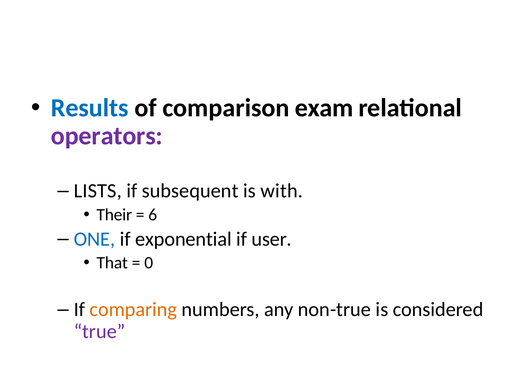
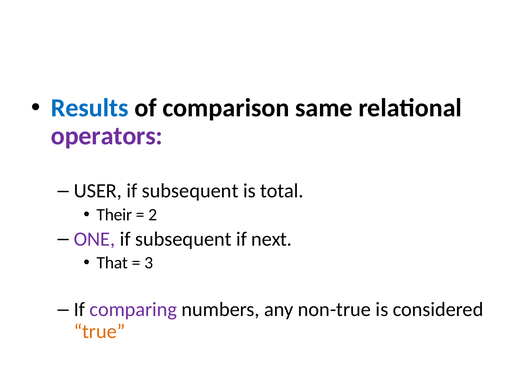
exam: exam -> same (324, 108)
LISTS: LISTS -> USER (98, 191)
with: with -> total (282, 191)
6: 6 -> 2 (153, 215)
ONE colour: blue -> purple (94, 239)
exponential: exponential -> subsequent (183, 239)
user: user -> next (272, 239)
0: 0 -> 3 (149, 263)
comparing colour: orange -> purple (133, 310)
true colour: purple -> orange (99, 332)
